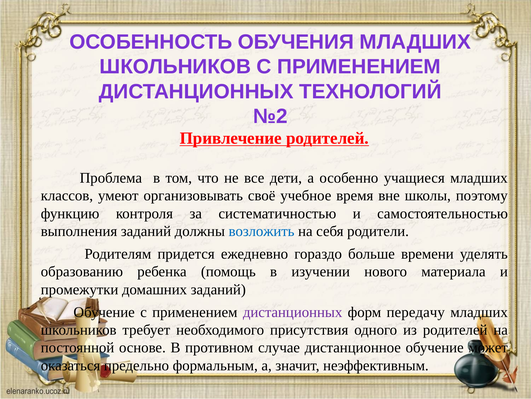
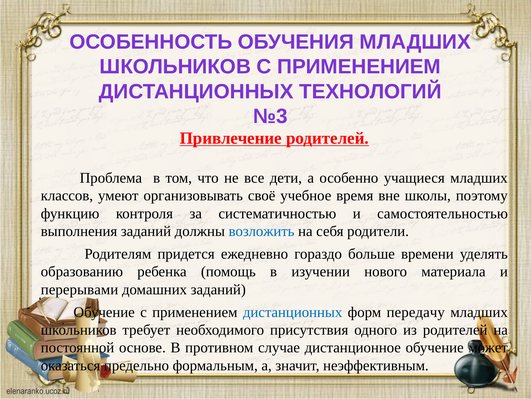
№2: №2 -> №3 (270, 116)
промежутки: промежутки -> перерывами (80, 289)
дистанционных colour: purple -> blue (293, 312)
